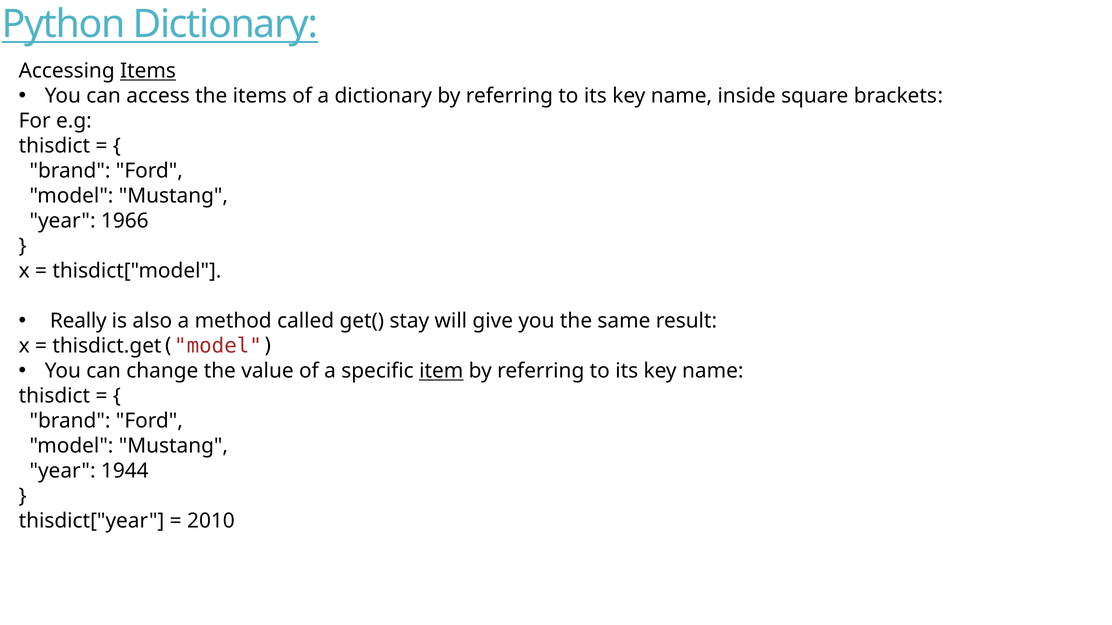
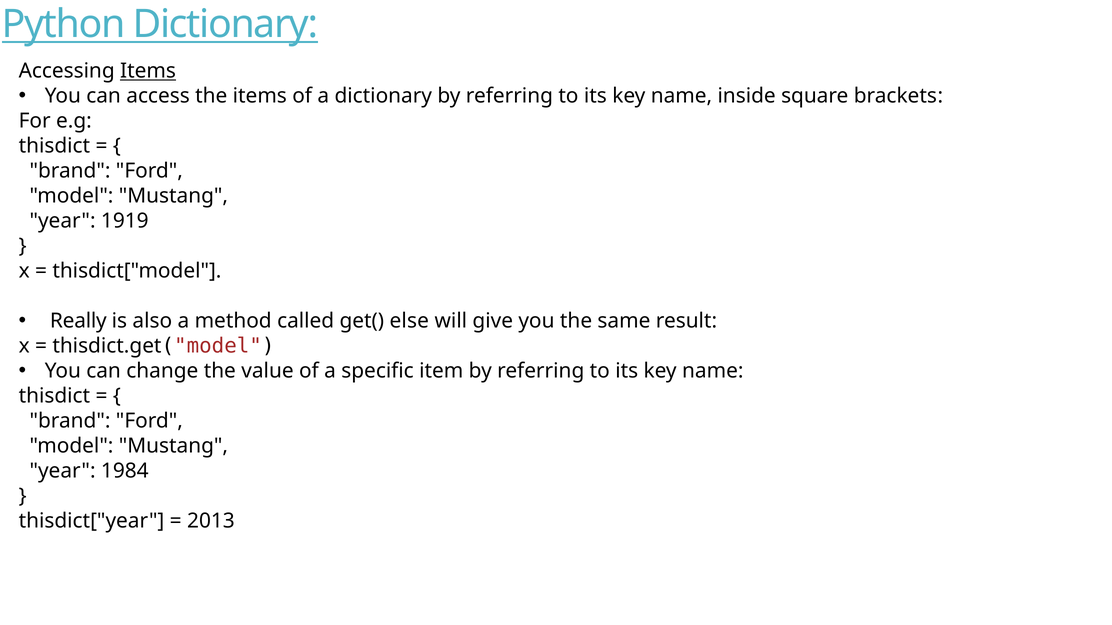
1966: 1966 -> 1919 (125, 221)
stay: stay -> else (409, 321)
item underline: present -> none (441, 371)
1944: 1944 -> 1984 (125, 471)
2010: 2010 -> 2013 (211, 521)
